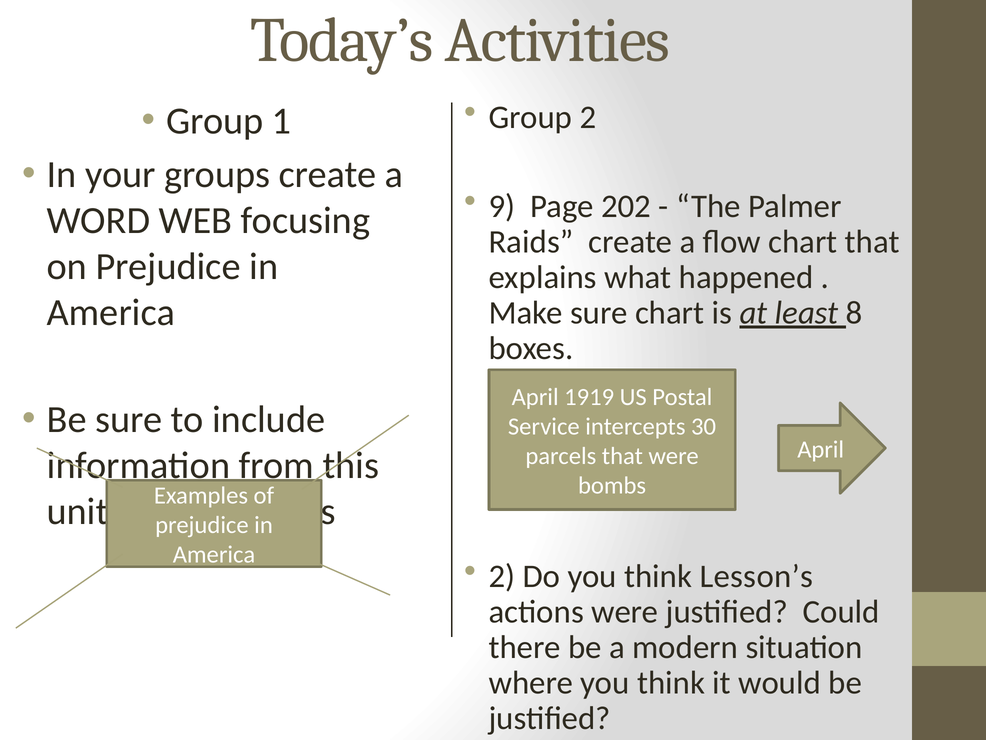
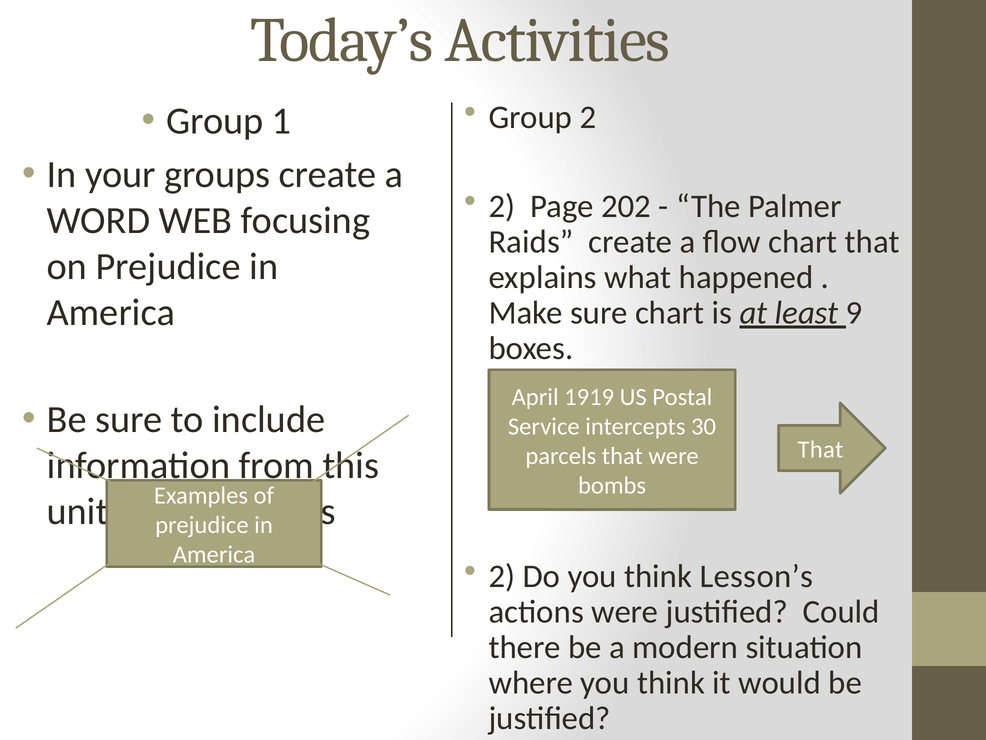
9: 9 -> 2 (502, 206)
8: 8 -> 9 (854, 313)
April: April -> That (820, 450)
